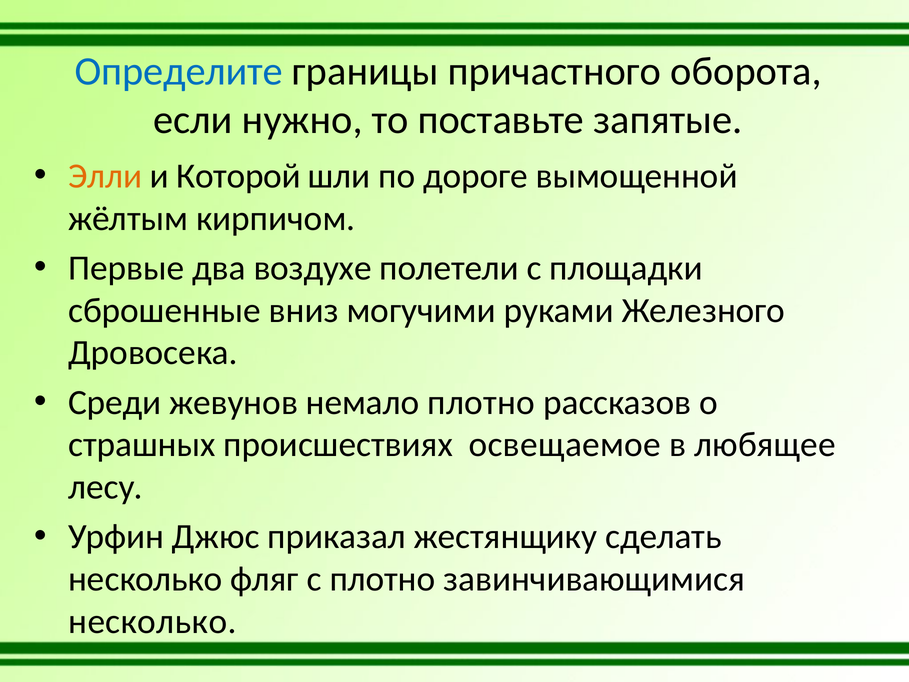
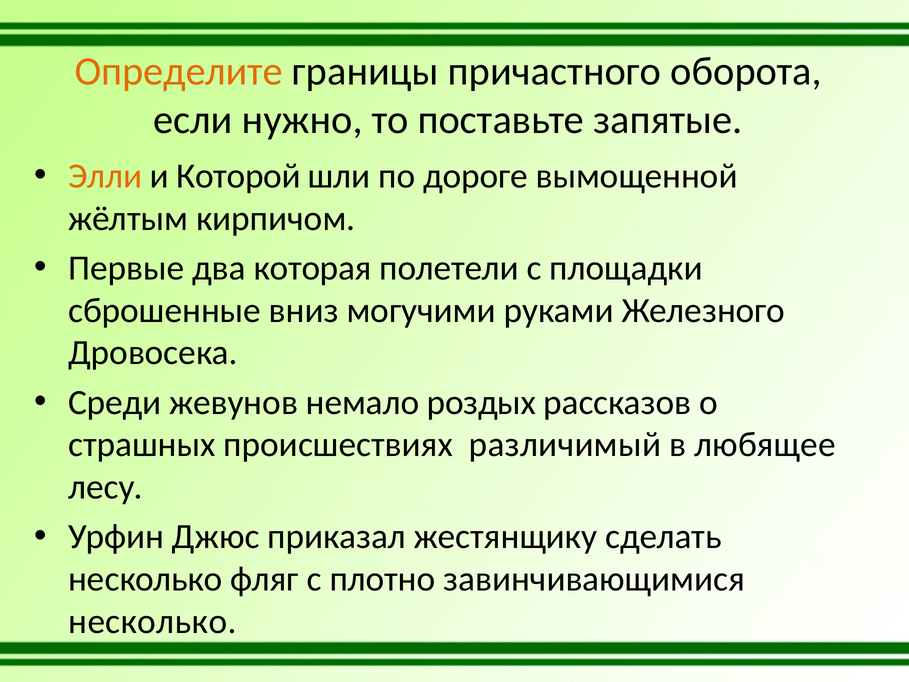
Определите colour: blue -> orange (179, 72)
воздухе: воздухе -> которая (313, 268)
немало плотно: плотно -> роздых (481, 402)
освещаемое: освещаемое -> различимый (565, 445)
